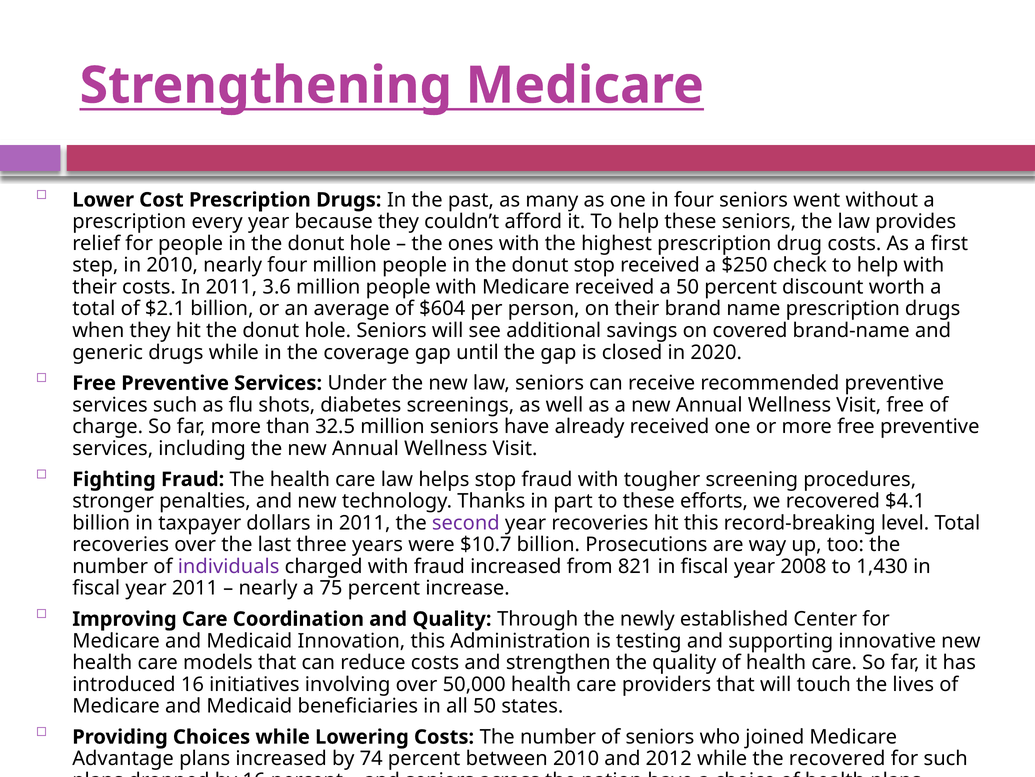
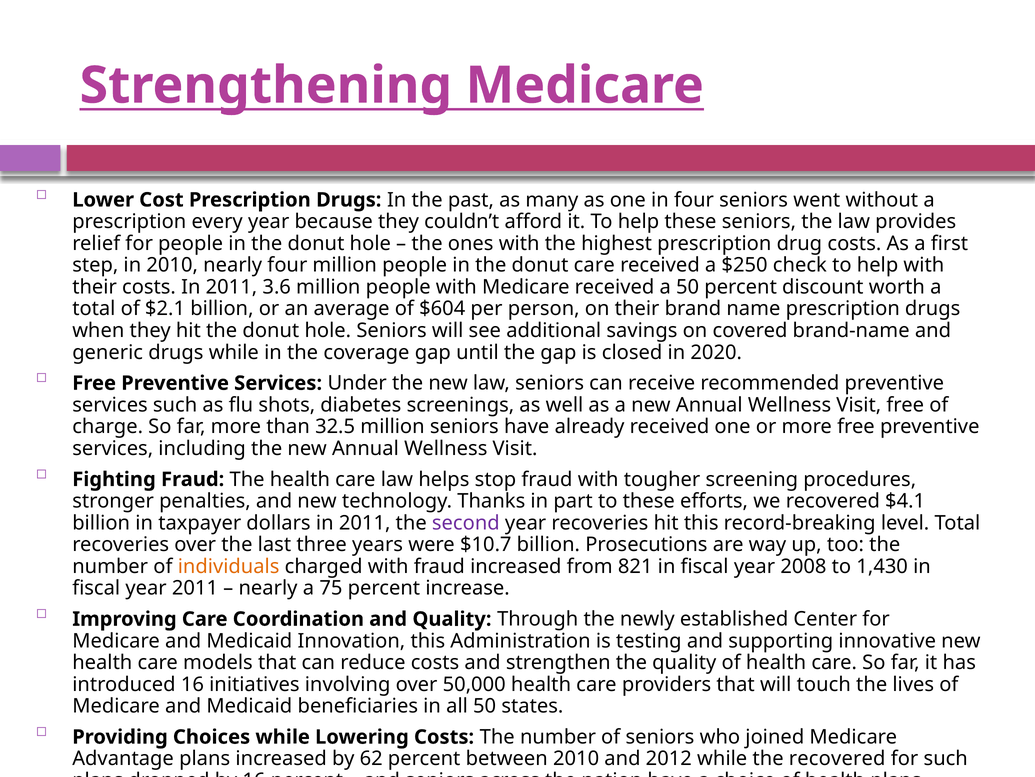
donut stop: stop -> care (594, 265)
individuals colour: purple -> orange (229, 566)
74: 74 -> 62 (371, 758)
